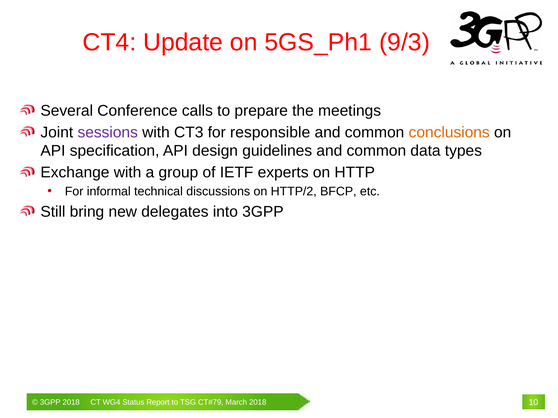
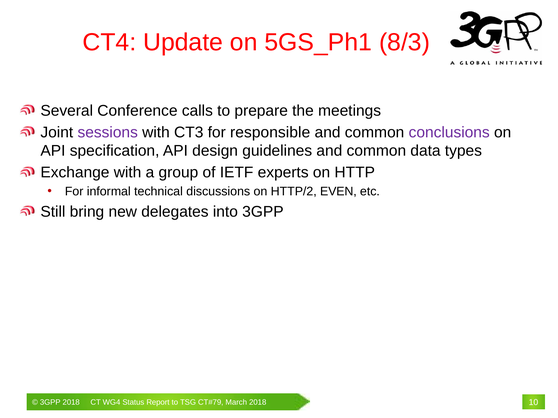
9/3: 9/3 -> 8/3 (405, 42)
conclusions colour: orange -> purple (449, 132)
BFCP: BFCP -> EVEN (338, 192)
